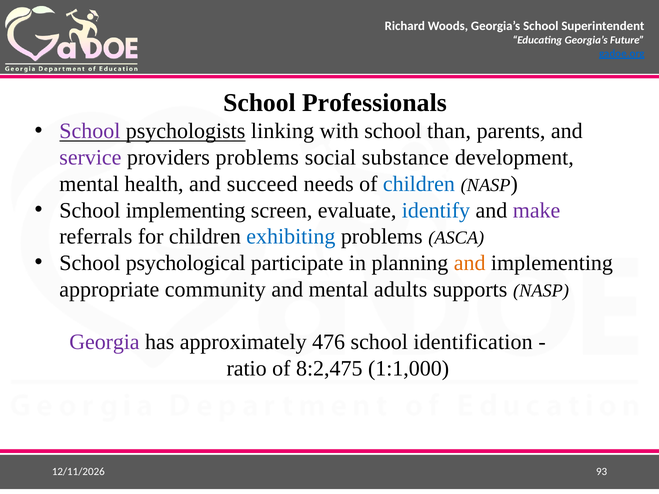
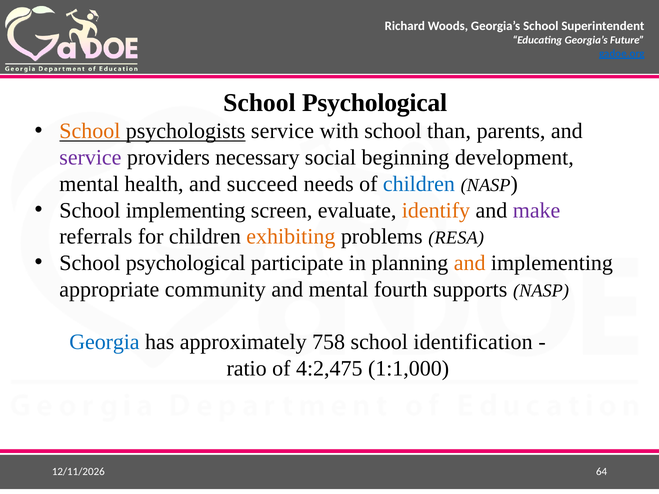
Professionals: Professionals -> Psychological (375, 103)
School colour: purple -> orange (90, 131)
psychologists linking: linking -> service (283, 131)
providers problems: problems -> necessary (257, 158)
substance: substance -> beginning (405, 158)
identify colour: blue -> orange (436, 210)
exhibiting colour: blue -> orange (291, 237)
ASCA: ASCA -> RESA (456, 238)
adults: adults -> fourth (401, 289)
Georgia colour: purple -> blue (104, 342)
476: 476 -> 758 (329, 342)
8:2,475: 8:2,475 -> 4:2,475 (329, 369)
93: 93 -> 64 (602, 472)
